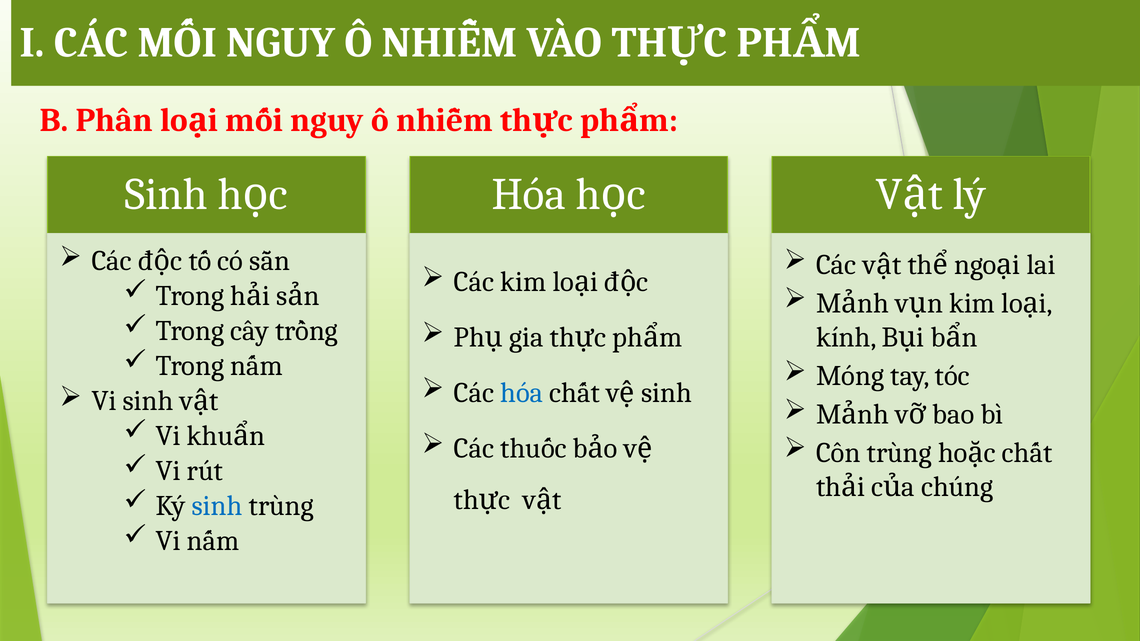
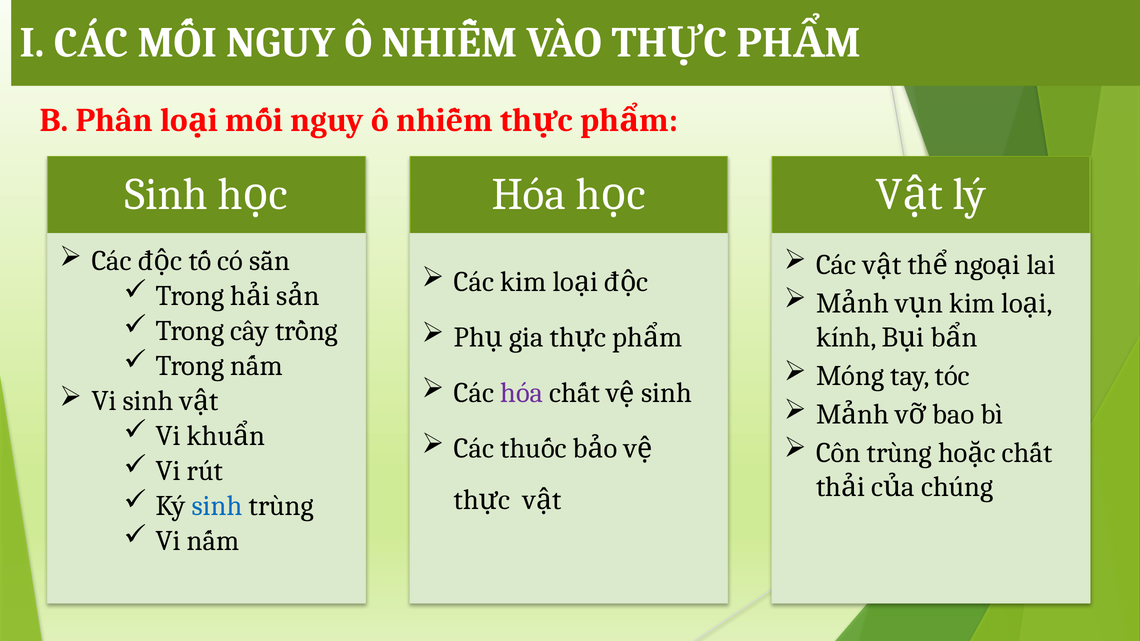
hóa colour: blue -> purple (522, 393)
